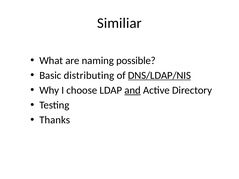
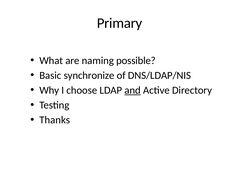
Similiar: Similiar -> Primary (120, 23)
distributing: distributing -> synchronize (89, 75)
DNS/LDAP/NIS underline: present -> none (159, 75)
